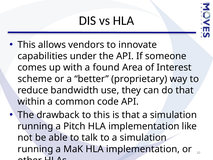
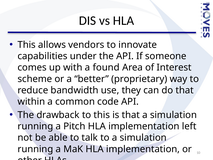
like: like -> left (189, 126)
